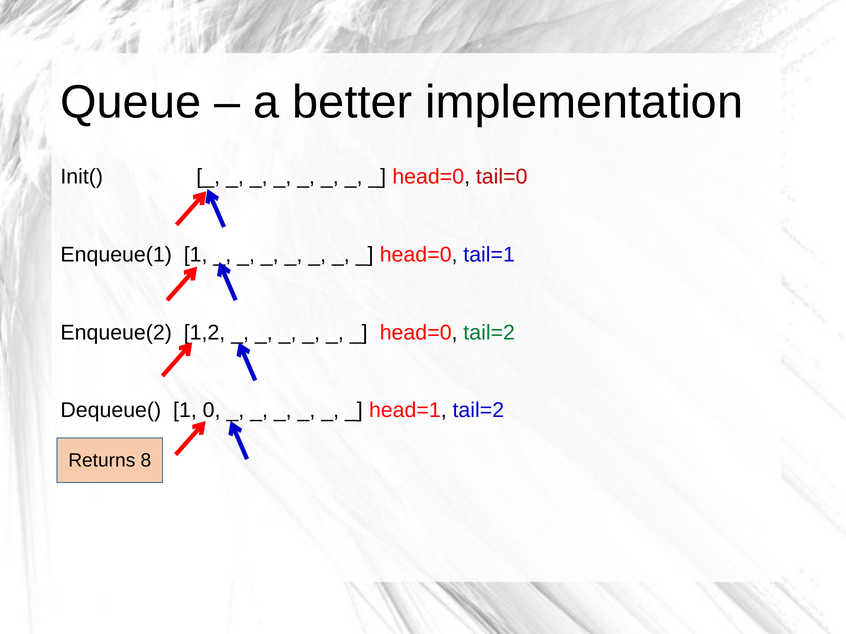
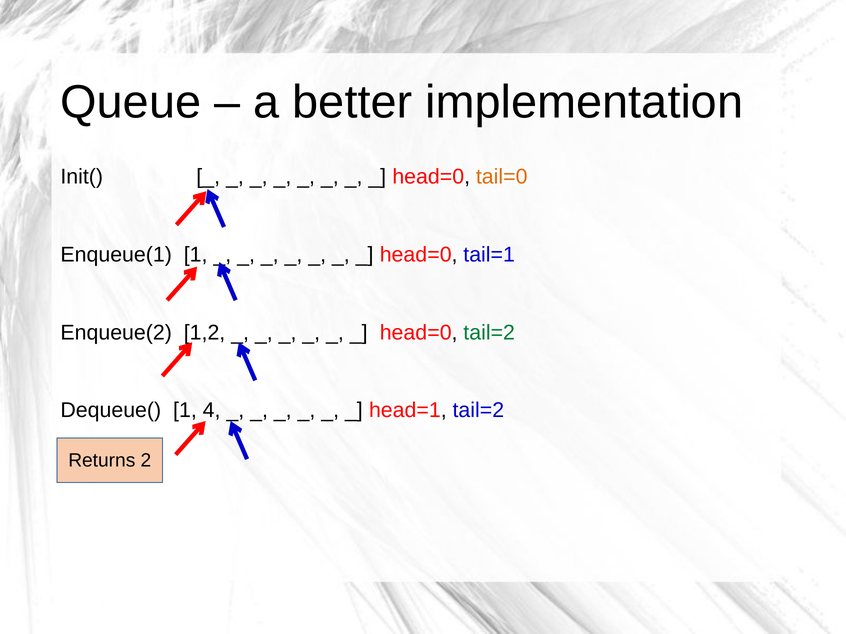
tail=0 colour: red -> orange (502, 177)
0: 0 -> 4 (212, 411)
8: 8 -> 2 (146, 461)
